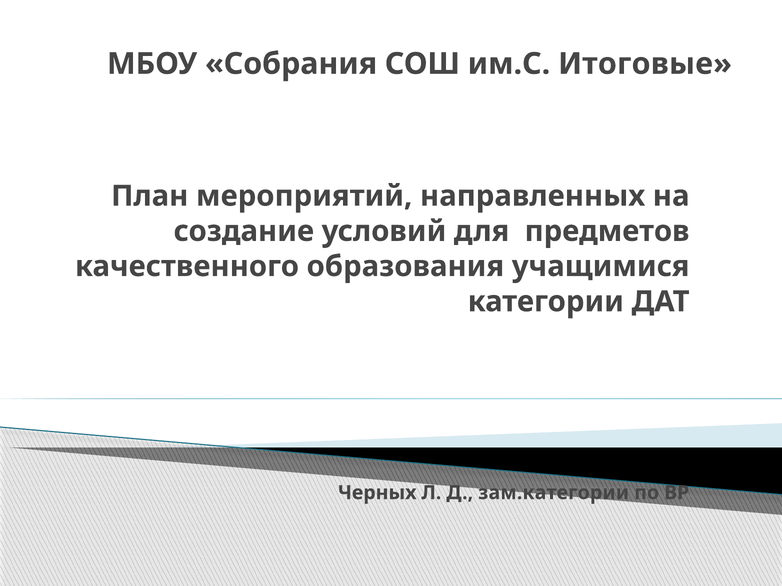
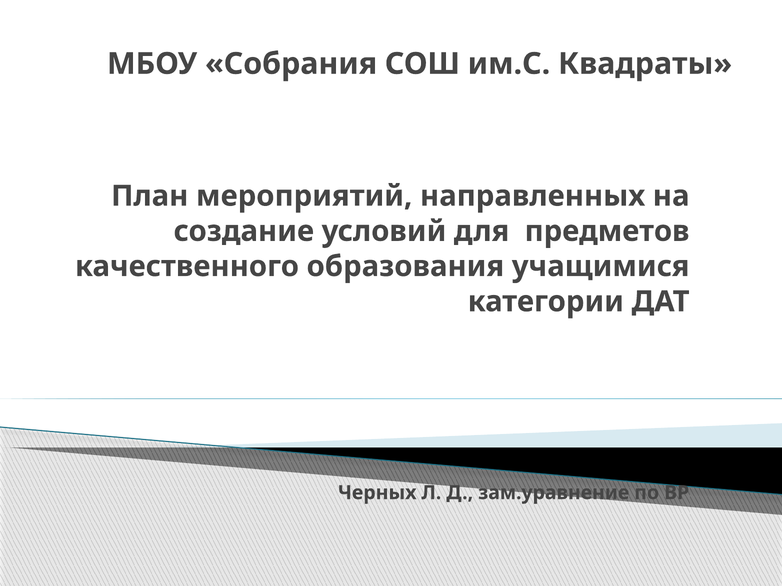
Итоговые: Итоговые -> Квадраты (645, 64)
зам.категории: зам.категории -> зам.уравнение (554, 493)
